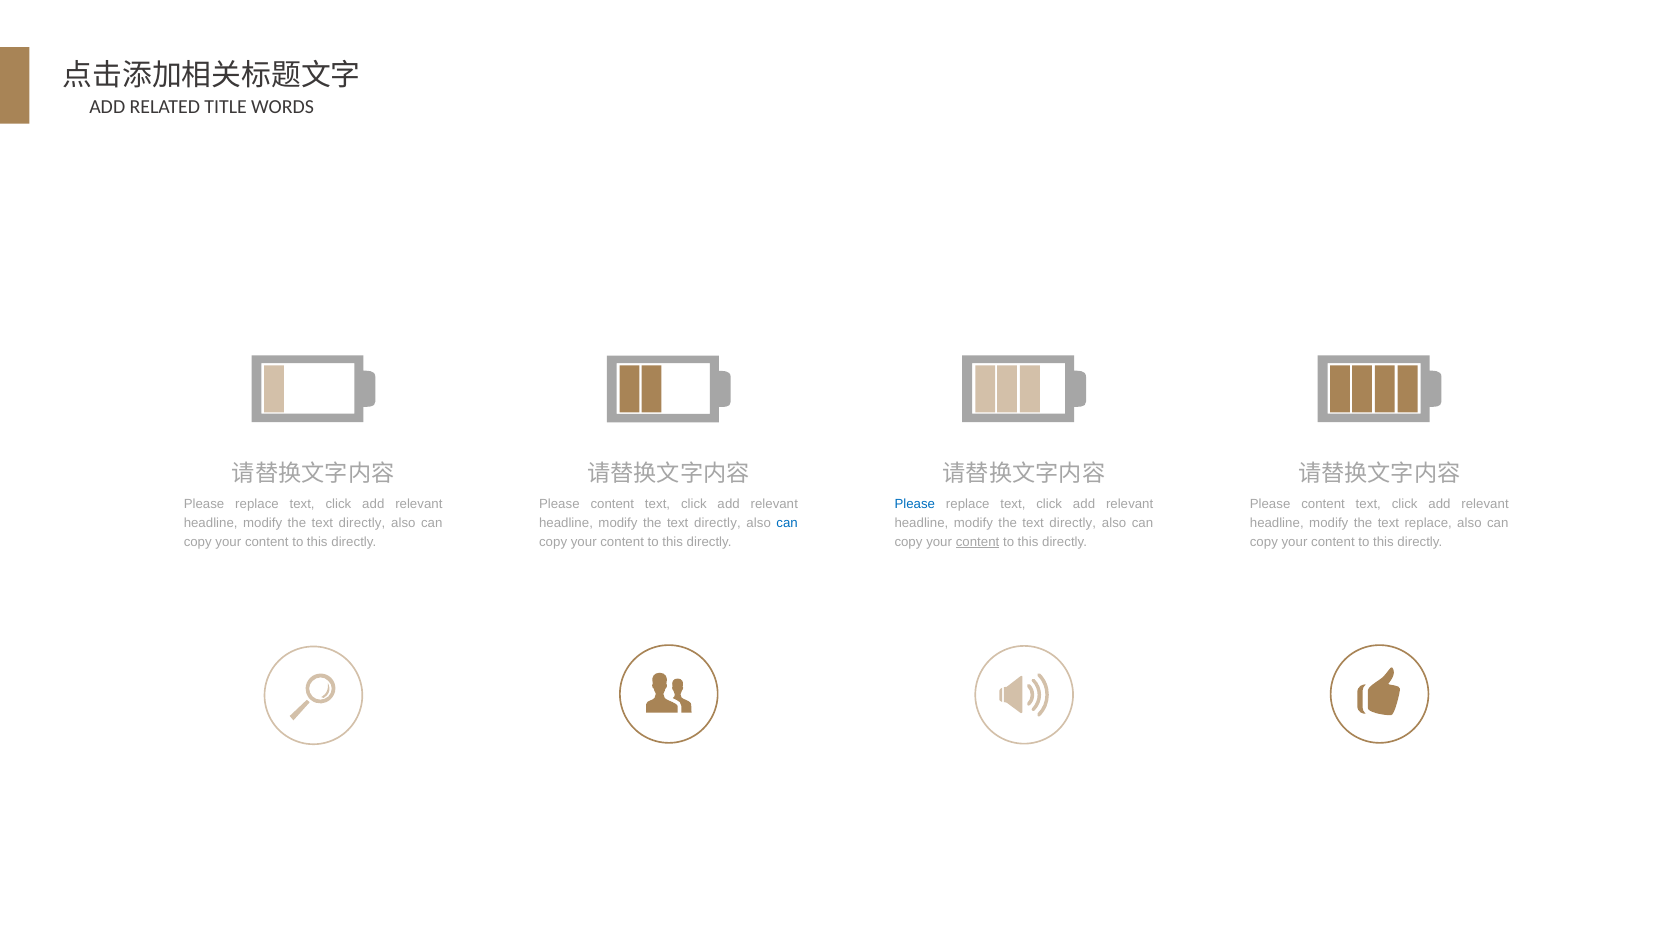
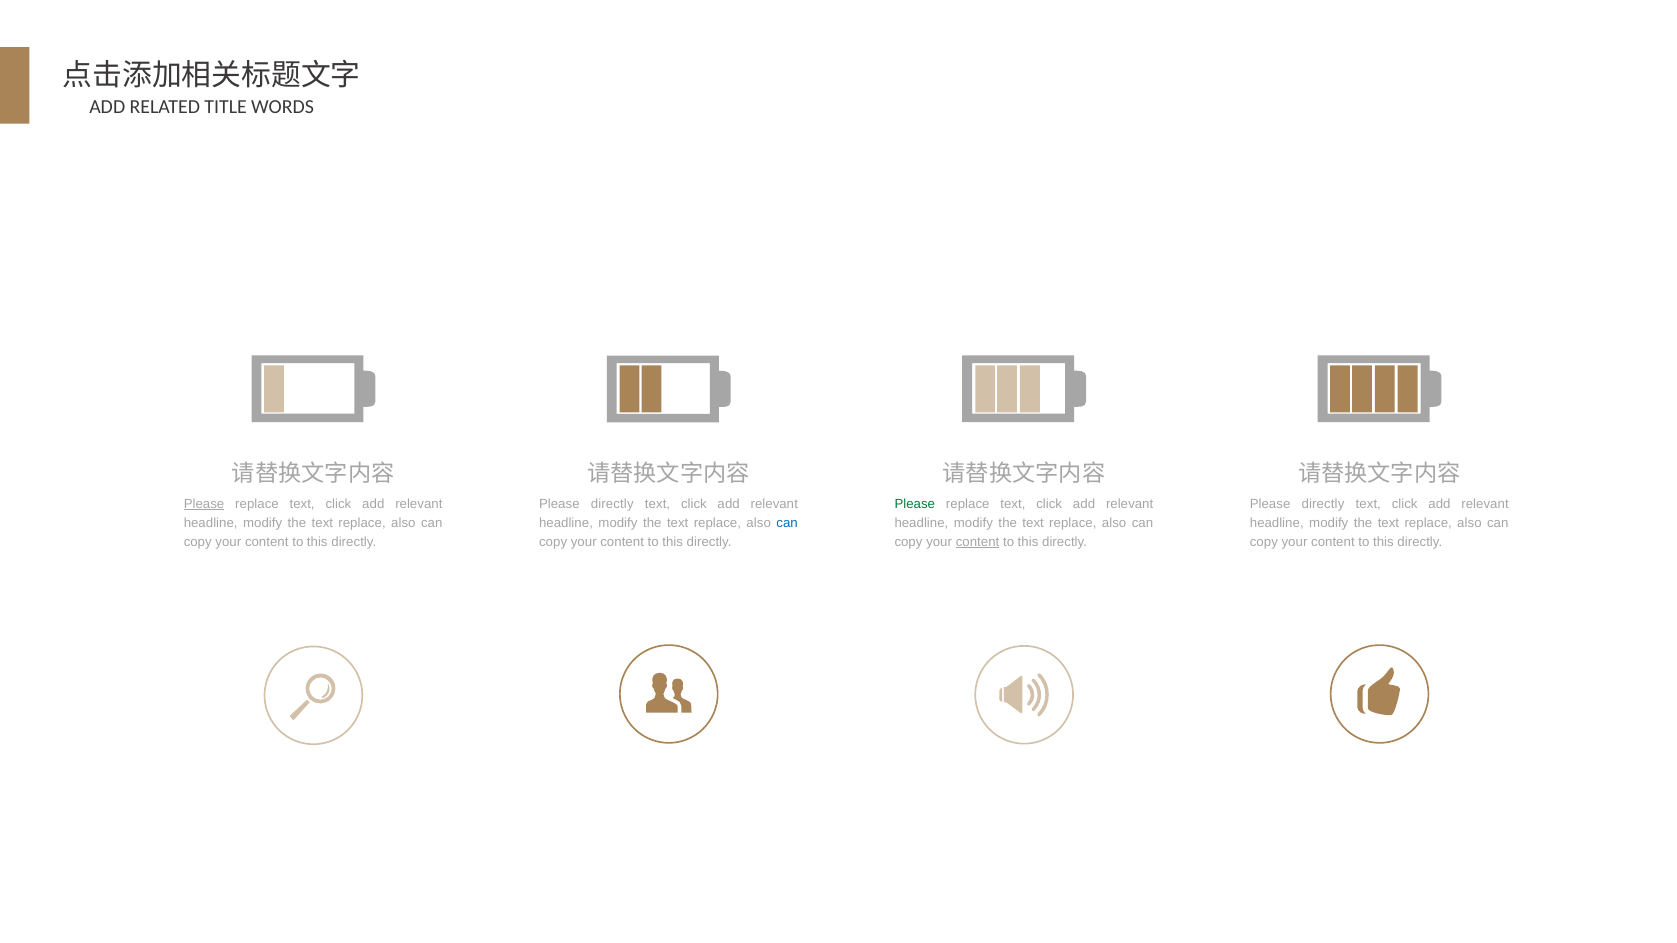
Please underline: none -> present (204, 504)
content: content -> directly (612, 504)
Please colour: blue -> green (915, 504)
content: content -> directly (1323, 504)
directly: directly -> replace (362, 523)
directly: directly -> replace (717, 523)
directly: directly -> replace (1073, 523)
